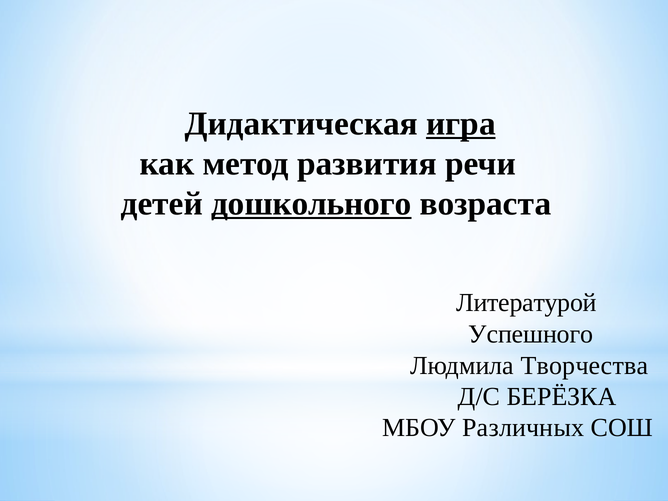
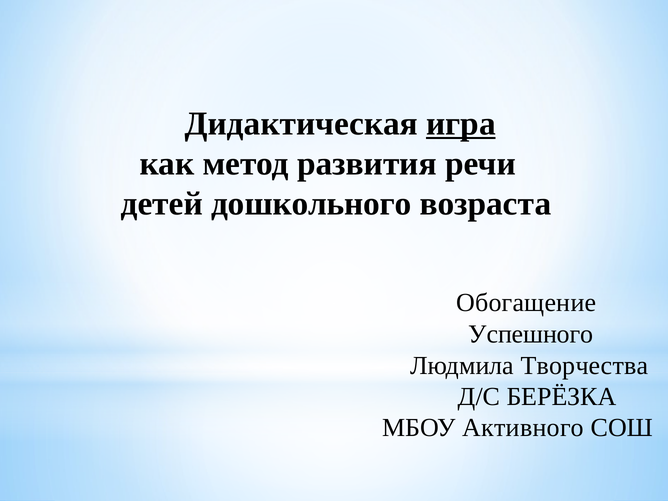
дошкольного underline: present -> none (311, 204)
Литературой: Литературой -> Обогащение (526, 303)
Различных: Различных -> Активного (523, 428)
